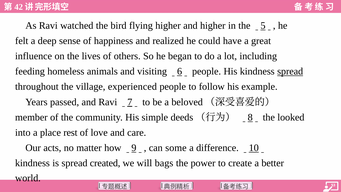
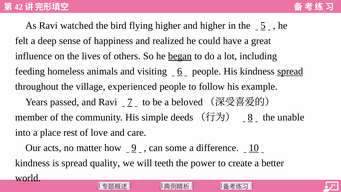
began underline: none -> present (180, 56)
looked: looked -> unable (291, 117)
created: created -> quality (105, 163)
bags: bags -> teeth (164, 163)
